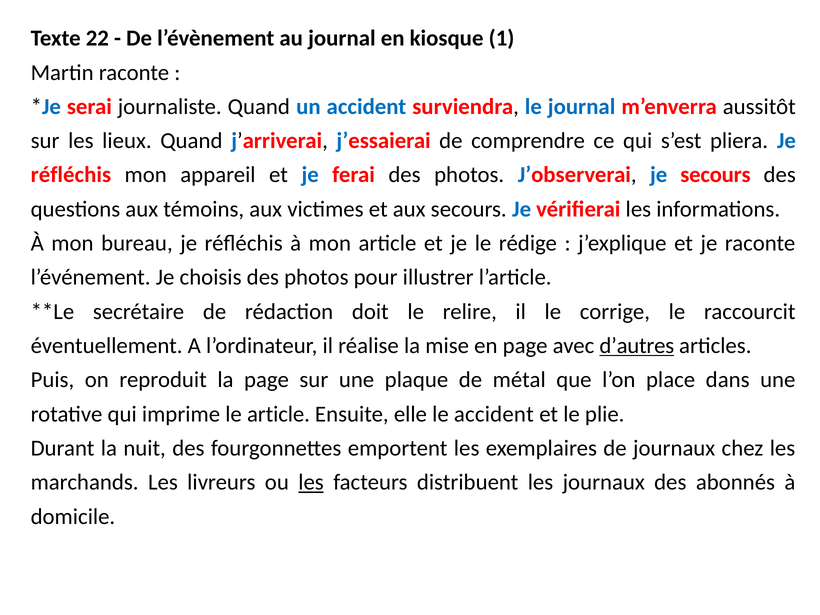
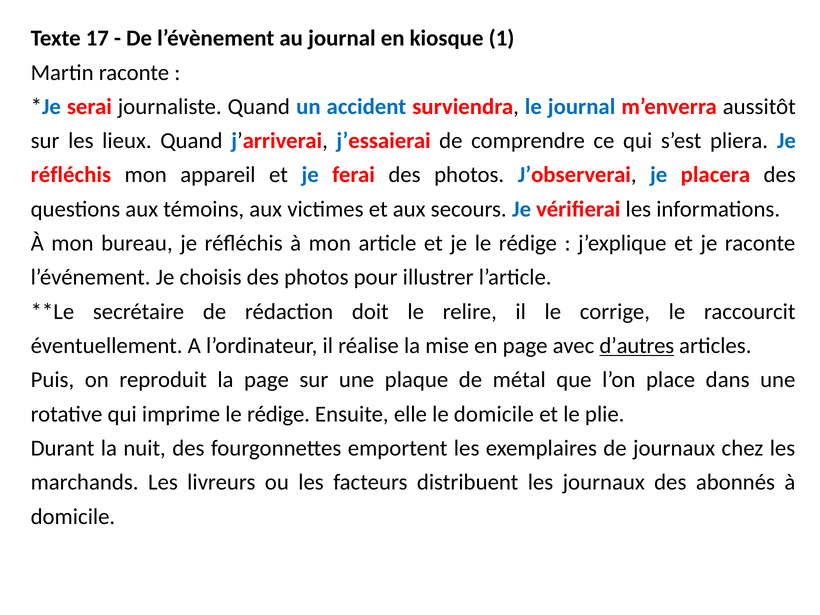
22: 22 -> 17 (97, 38)
je secours: secours -> placera (715, 175)
imprime le article: article -> rédige (278, 414)
le accident: accident -> domicile (494, 414)
les underline: present -> none (311, 482)
